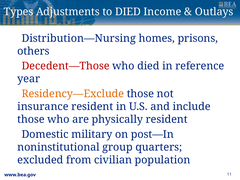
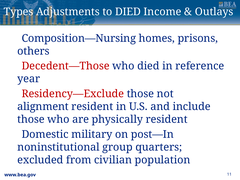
Distribution—Nursing: Distribution—Nursing -> Composition—Nursing (79, 38)
Residency—Exclude colour: orange -> red (73, 94)
insurance: insurance -> alignment (43, 107)
